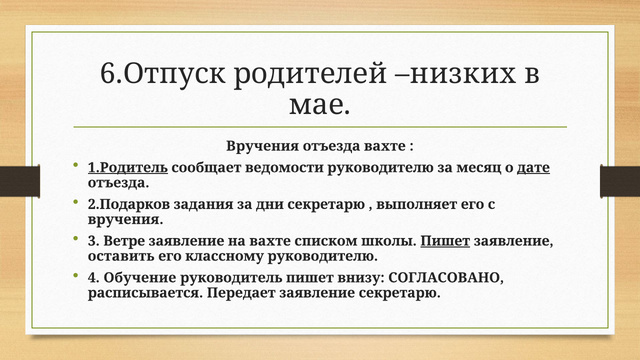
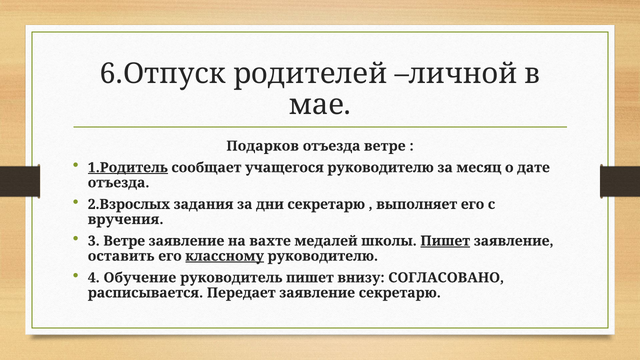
низких: низких -> личной (456, 74)
Вручения: Вручения -> Подарков (263, 146)
отъезда вахте: вахте -> ветре (385, 146)
ведомости: ведомости -> учащегося (284, 168)
дате underline: present -> none (534, 168)
2.Подарков: 2.Подарков -> 2.Взрослых (129, 204)
списком: списком -> медалей (326, 241)
классному underline: none -> present (225, 256)
